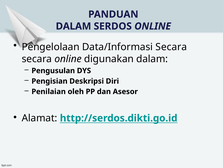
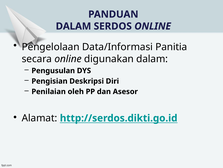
Data/Informasi Secara: Secara -> Panitia (171, 47)
